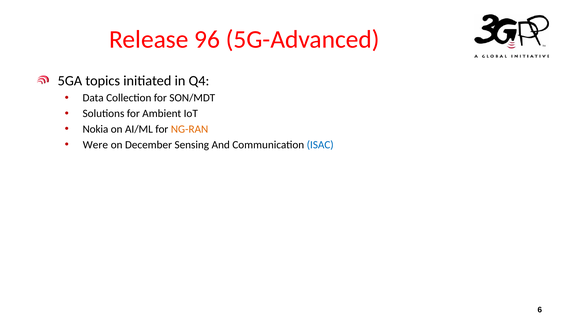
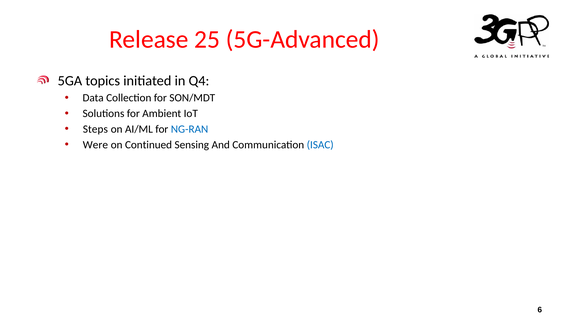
96: 96 -> 25 (207, 39)
Nokia: Nokia -> Steps (95, 129)
NG-RAN colour: orange -> blue (190, 129)
December: December -> Continued (149, 145)
